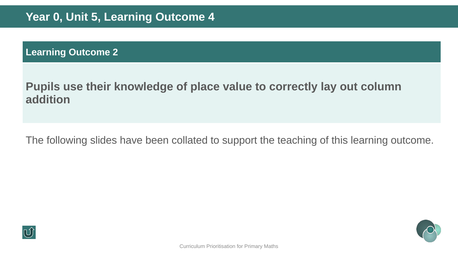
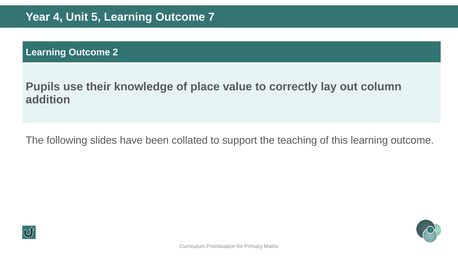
0: 0 -> 4 (58, 17)
4: 4 -> 7 (211, 17)
